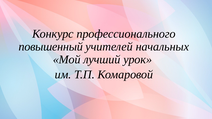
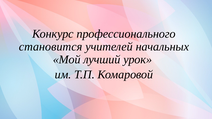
повышенный: повышенный -> становится (51, 47)
